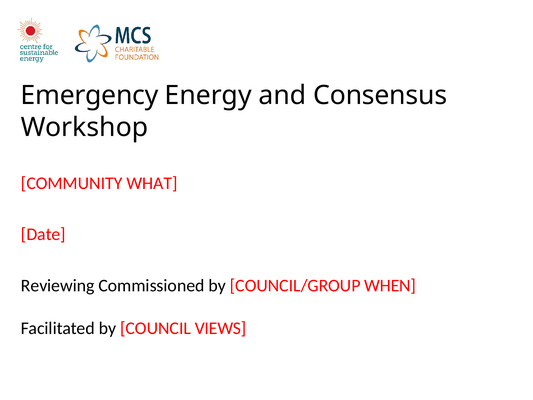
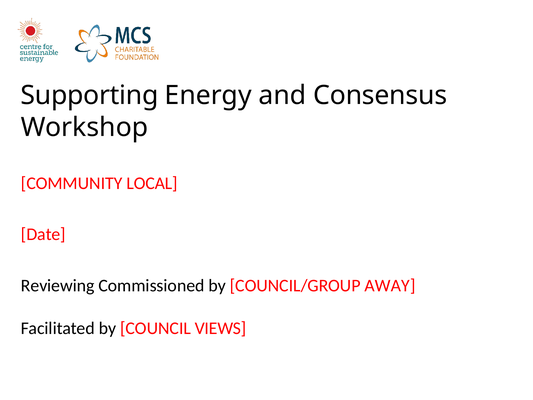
Emergency: Emergency -> Supporting (89, 95)
WHAT: WHAT -> LOCAL (152, 183)
WHEN: WHEN -> AWAY (390, 285)
